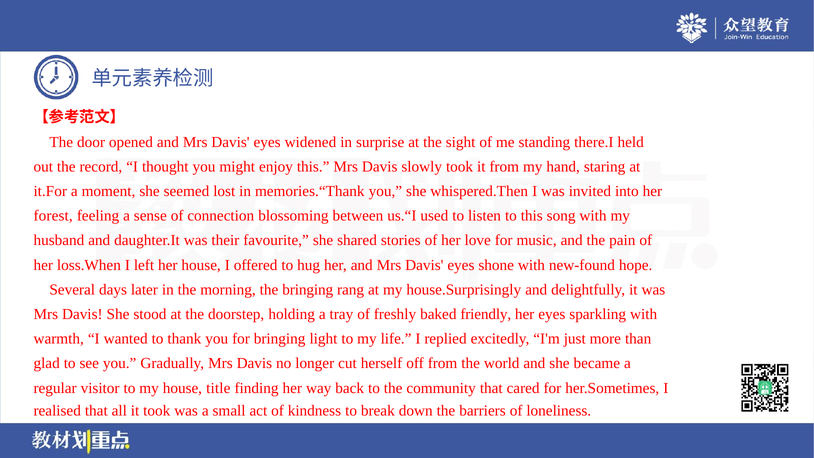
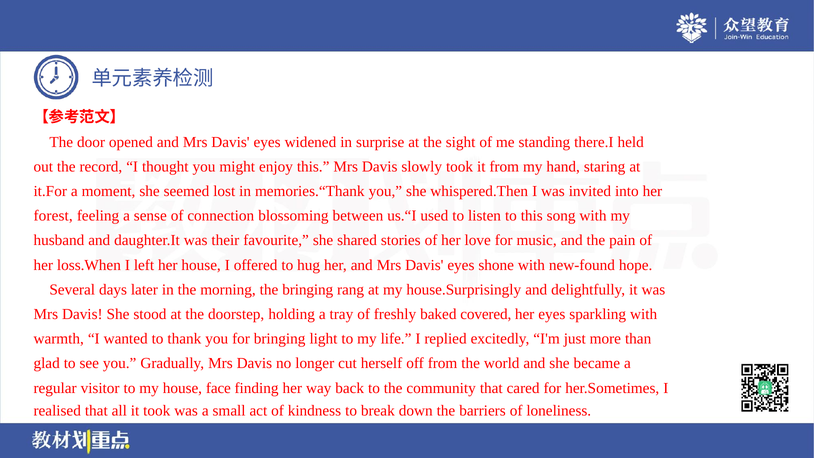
friendly: friendly -> covered (486, 314)
title: title -> face (218, 388)
